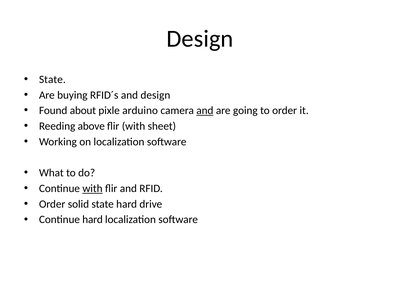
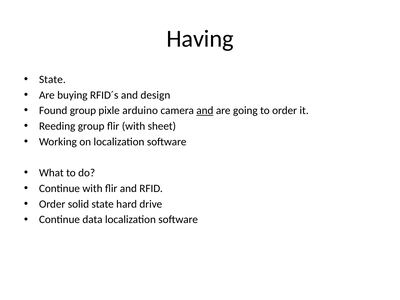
Design: Design -> Having (200, 39)
Found about: about -> group (83, 111)
Reeding above: above -> group (91, 126)
with underline: present -> none (92, 188)
Continue hard: hard -> data (93, 220)
